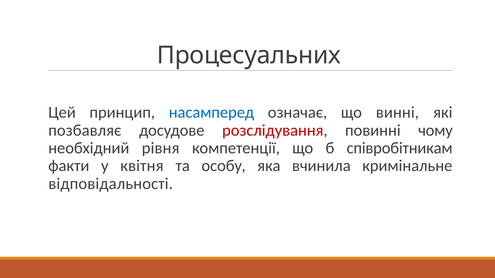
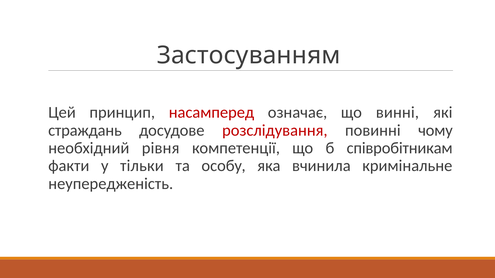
Процесуальних: Процесуальних -> Застосуванням (249, 55)
насамперед colour: blue -> red (211, 113)
позбавляє: позбавляє -> страждань (85, 130)
квітня: квітня -> тільки (142, 166)
відповідальності: відповідальності -> неупередженість (111, 184)
